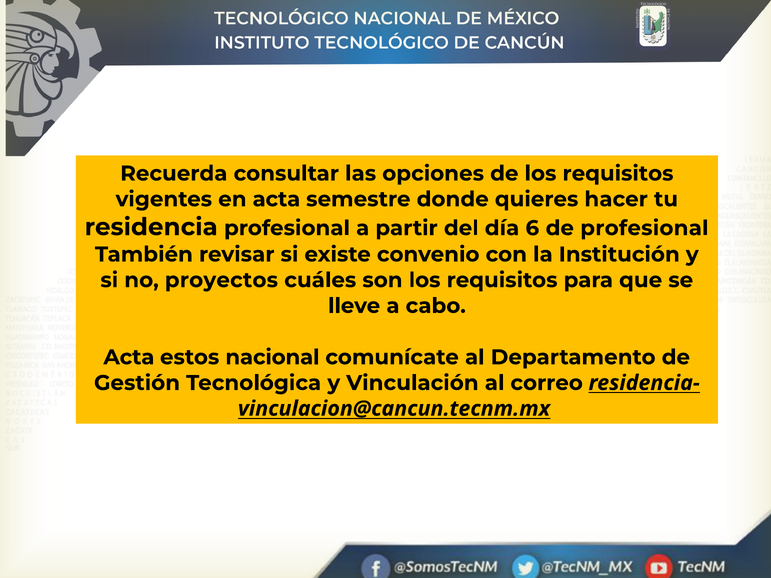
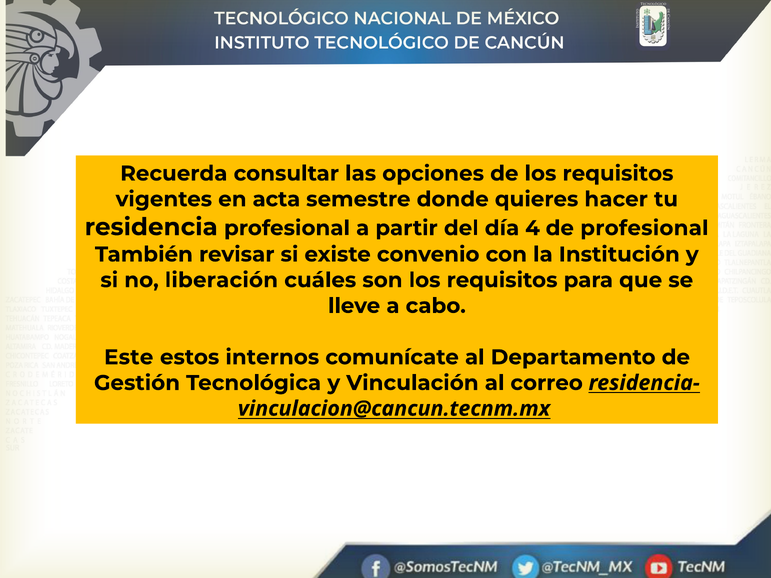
6: 6 -> 4 (533, 228)
proyectos: proyectos -> liberación (221, 280)
Acta: Acta -> Este (129, 357)
nacional: nacional -> internos (272, 357)
